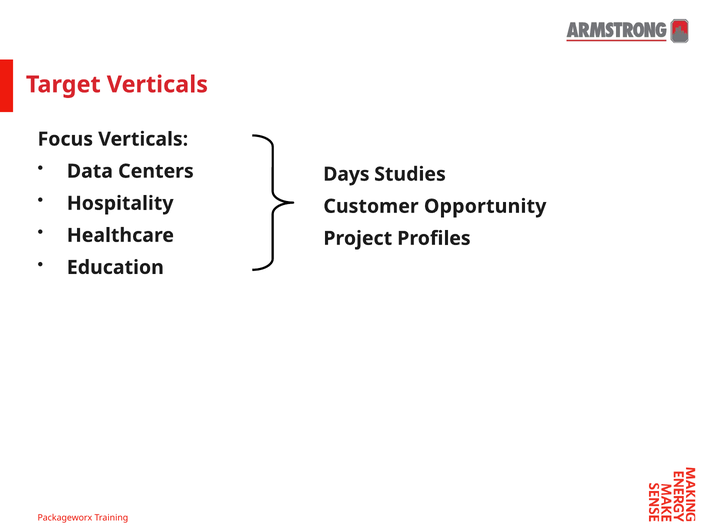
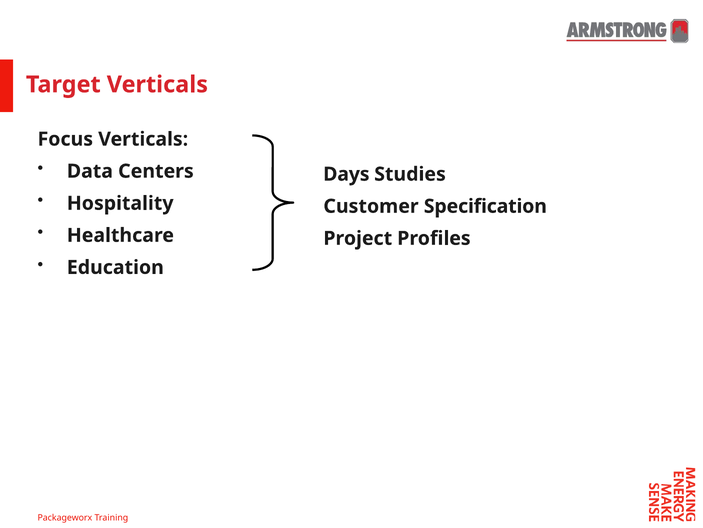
Opportunity: Opportunity -> Specification (485, 206)
